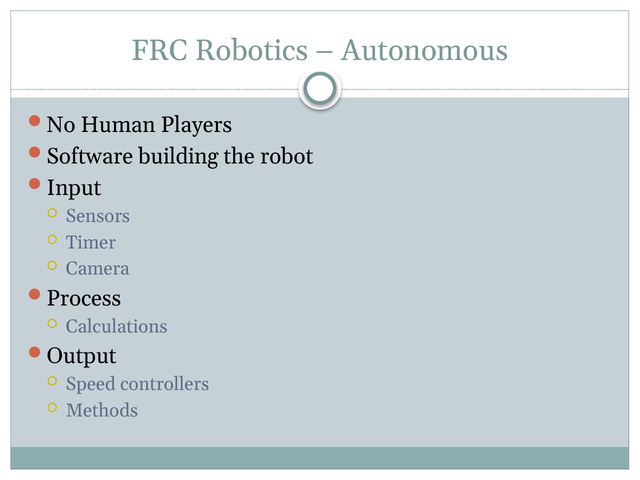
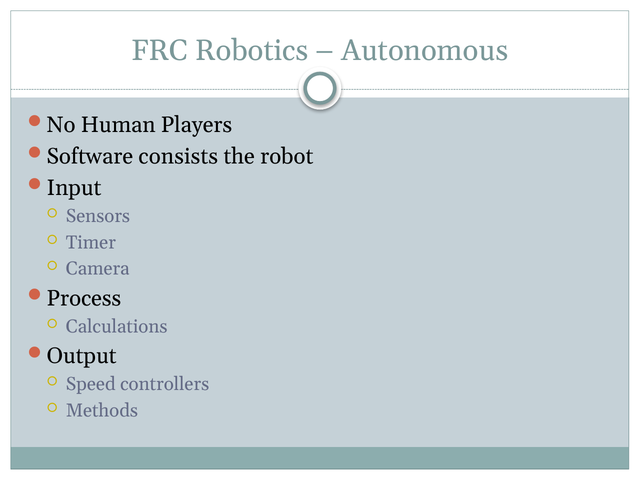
building: building -> consists (178, 156)
